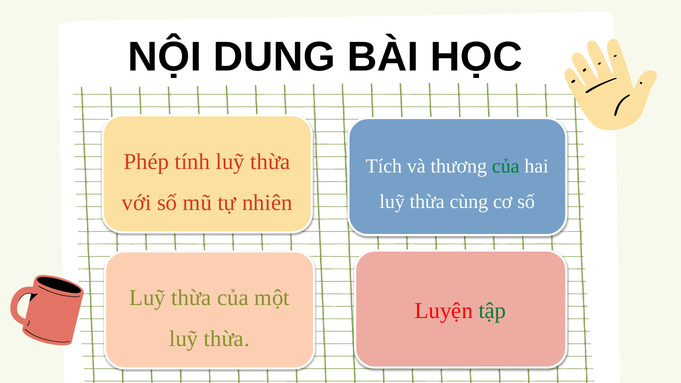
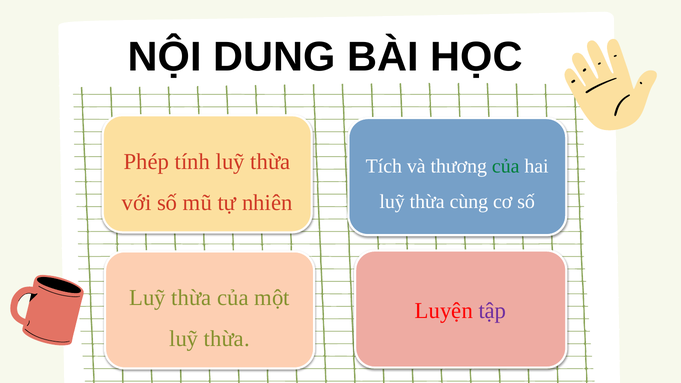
tập colour: green -> purple (492, 311)
